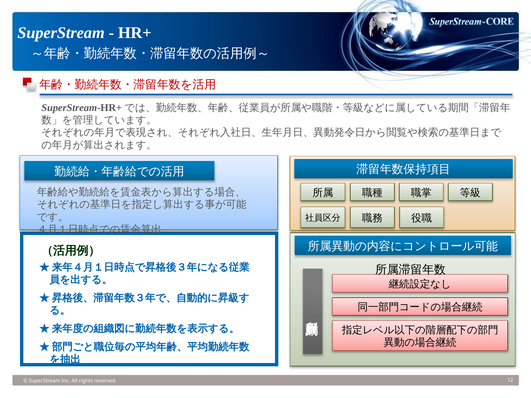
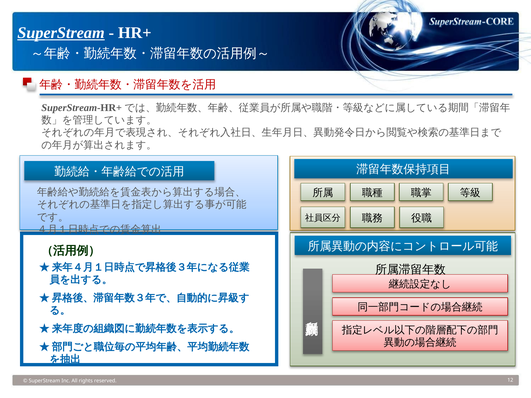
SuperStream underline: none -> present (61, 33)
